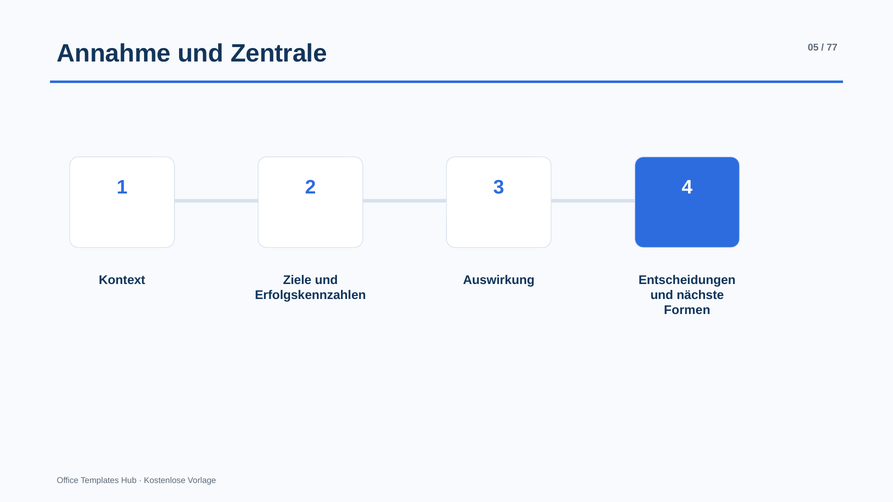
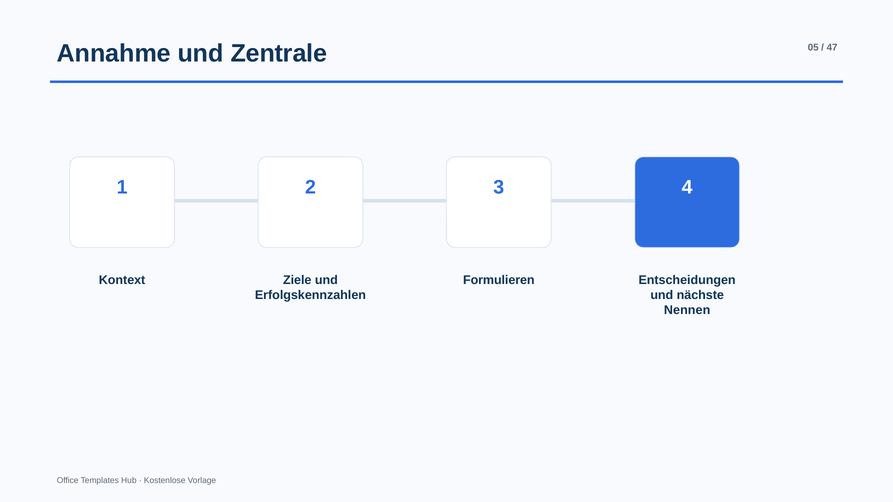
77: 77 -> 47 (832, 48)
Auswirkung: Auswirkung -> Formulieren (499, 280)
Formen: Formen -> Nennen (687, 310)
